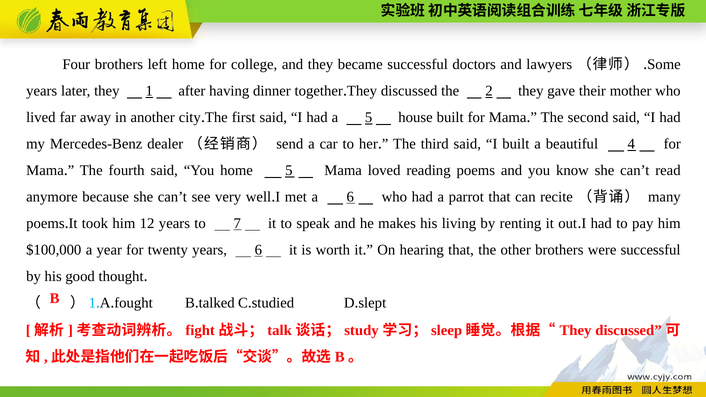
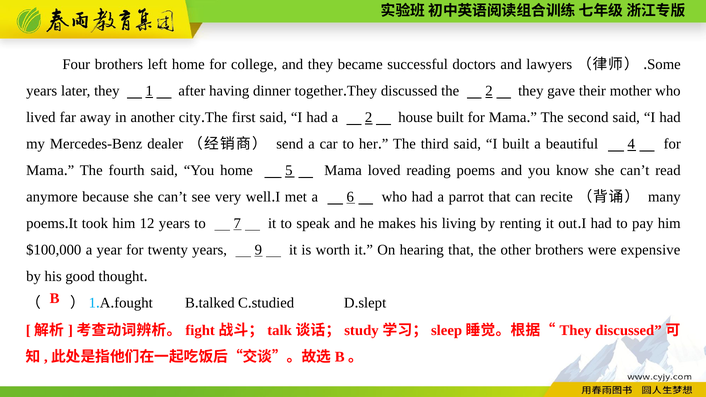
a 5: 5 -> 2 (369, 118)
years 6: 6 -> 9 (258, 250)
were successful: successful -> expensive (650, 250)
